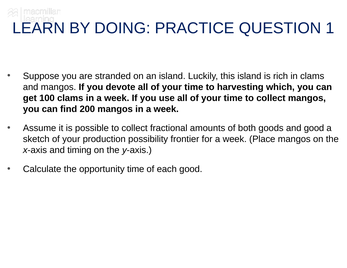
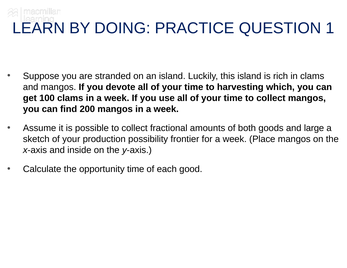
and good: good -> large (314, 128)
timing: timing -> inside (79, 150)
